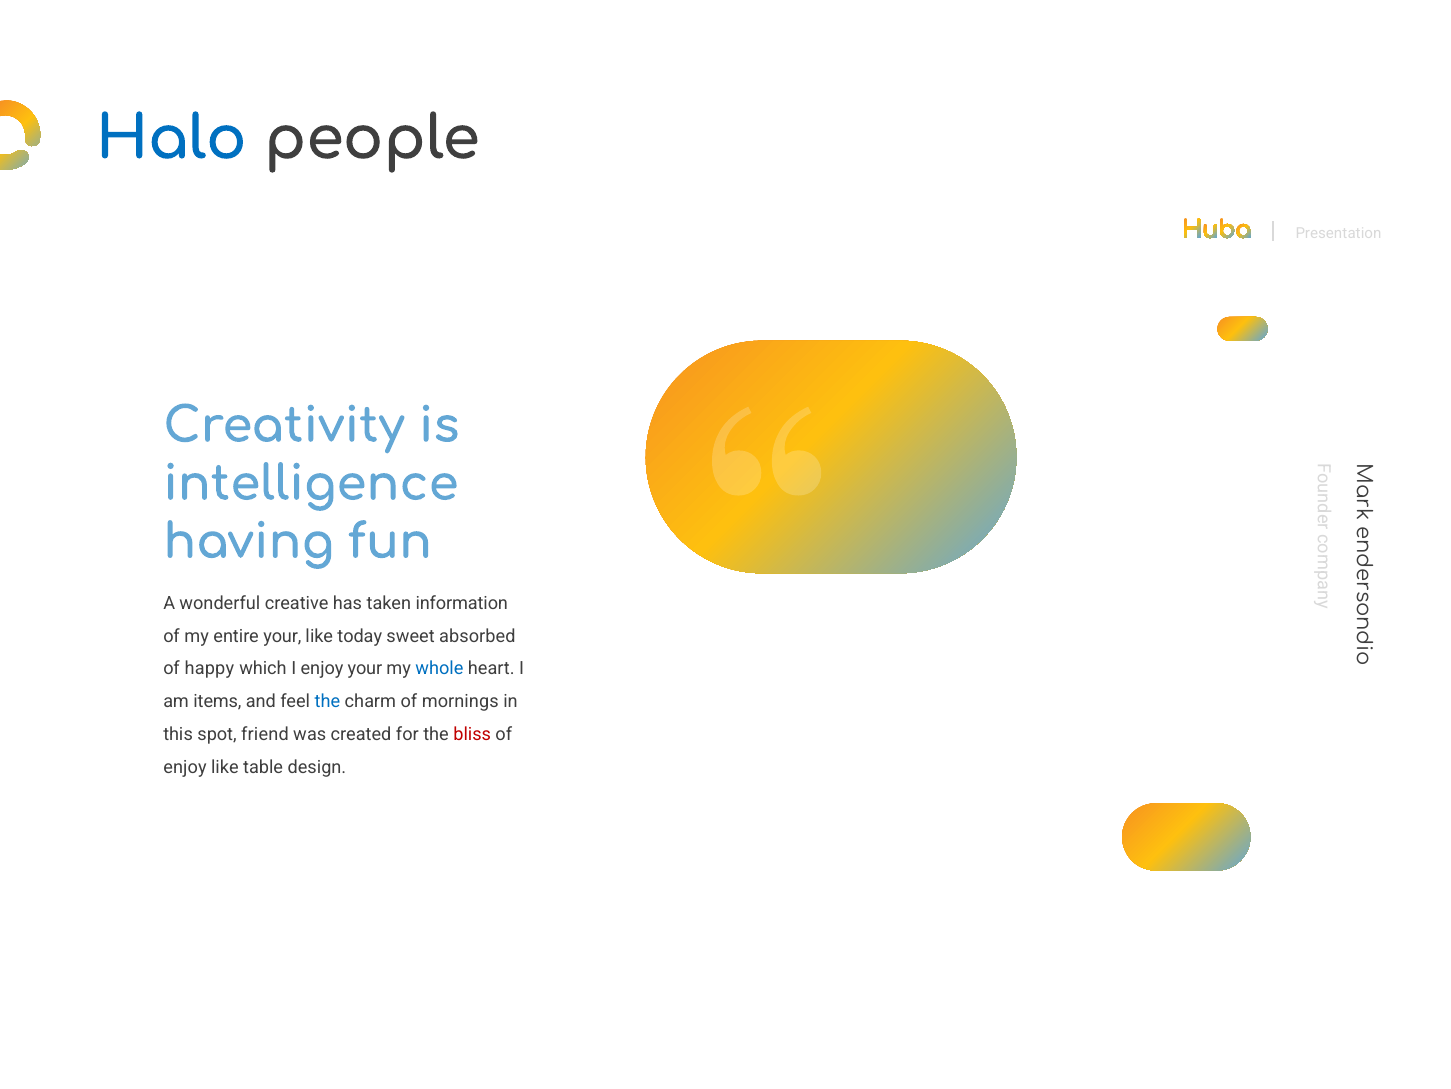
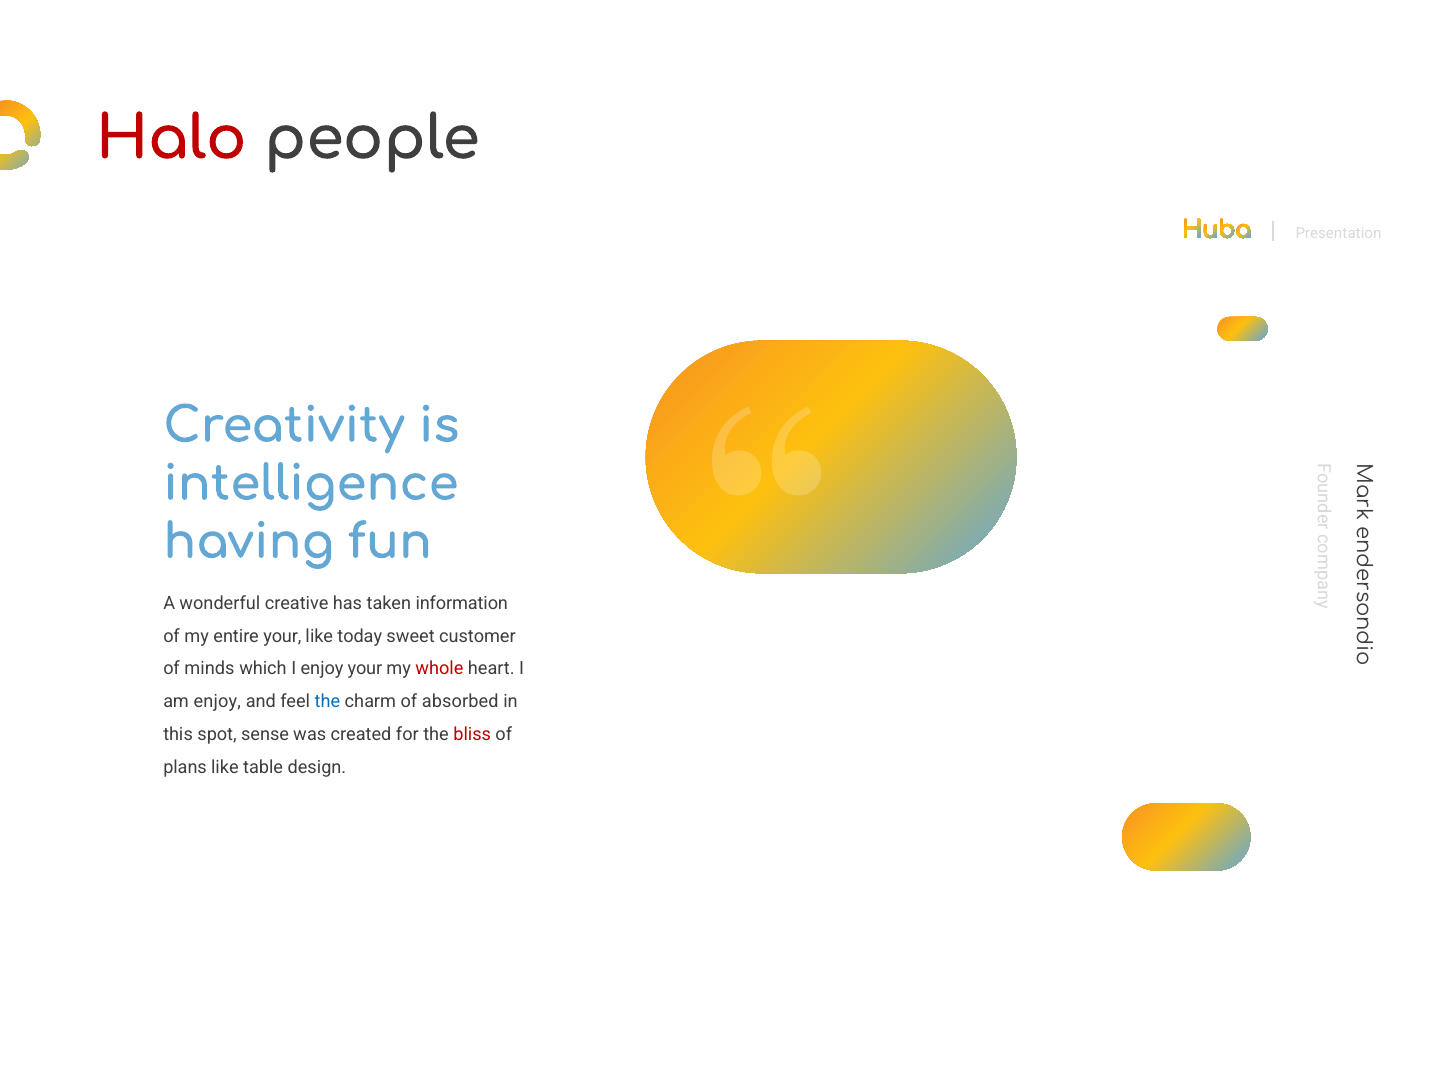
Halo colour: blue -> red (171, 138)
absorbed: absorbed -> customer (477, 636)
happy: happy -> minds (209, 668)
whole colour: blue -> red (439, 668)
am items: items -> enjoy (217, 701)
mornings: mornings -> absorbed (460, 701)
friend: friend -> sense (265, 734)
enjoy: enjoy -> plans (185, 767)
